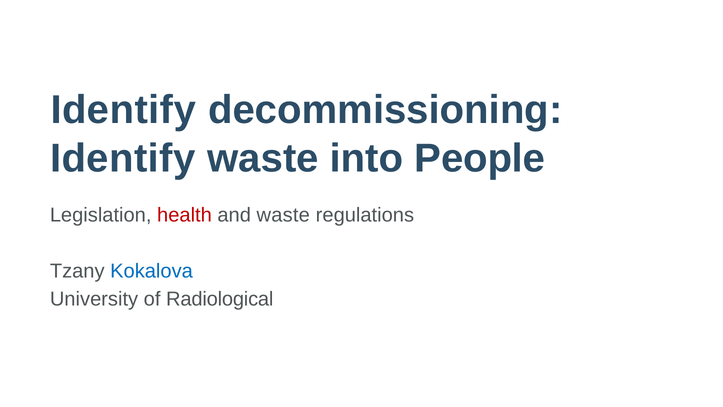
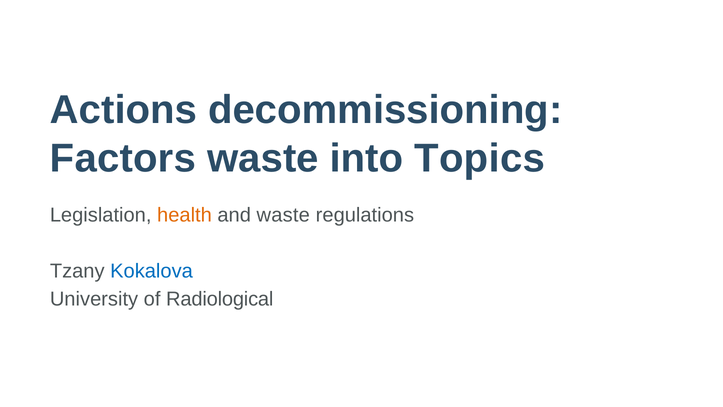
Identify: Identify -> Actions (123, 110)
Identify: Identify -> Factors (123, 158)
People: People -> Topics (480, 158)
health colour: red -> orange (184, 215)
